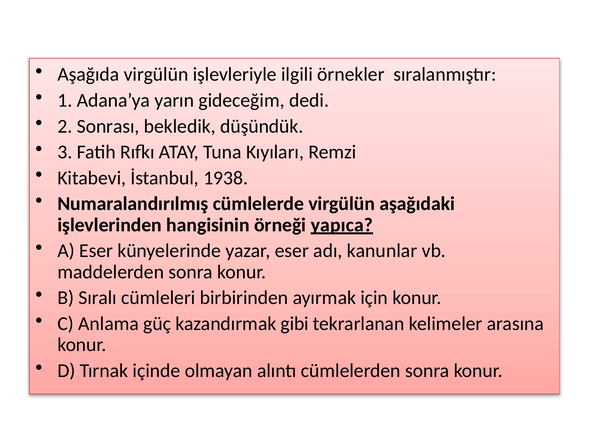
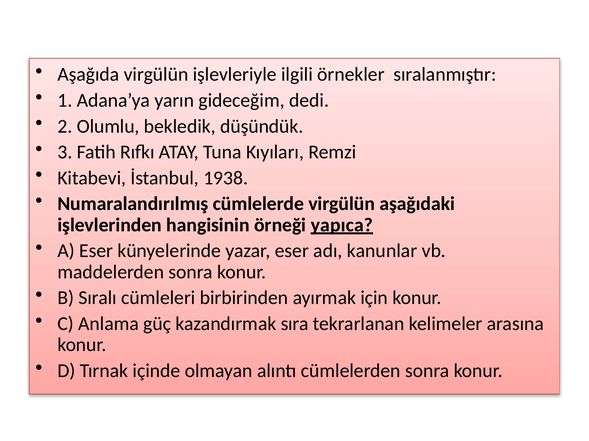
Sonrası: Sonrası -> Olumlu (108, 126)
gibi: gibi -> sıra (295, 324)
